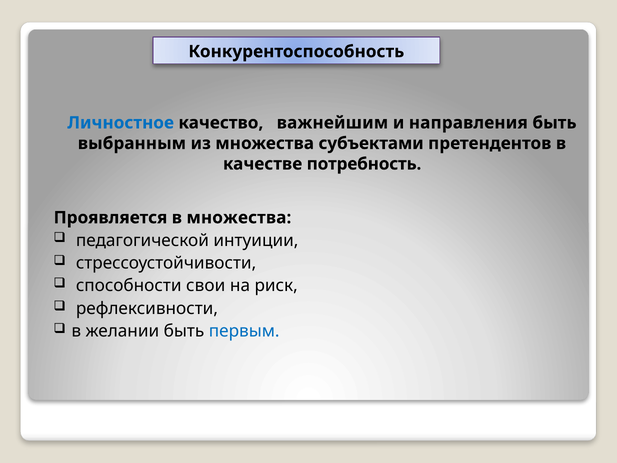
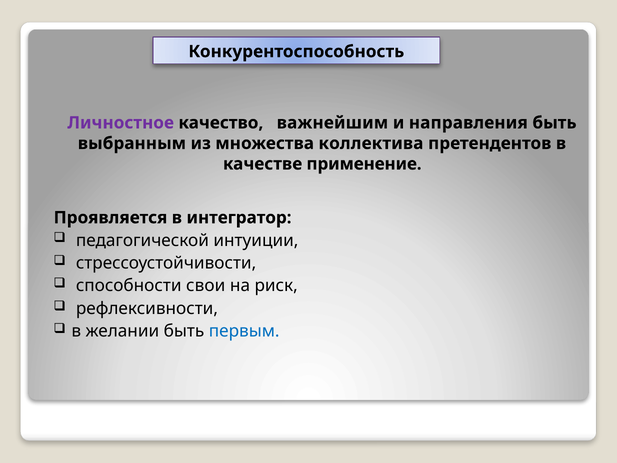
Личностное colour: blue -> purple (121, 123)
субъектами: субъектами -> коллектива (371, 143)
потребность: потребность -> применение (364, 164)
в множества: множества -> интегратор (239, 218)
